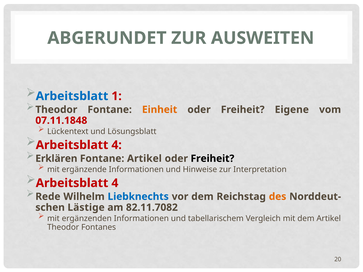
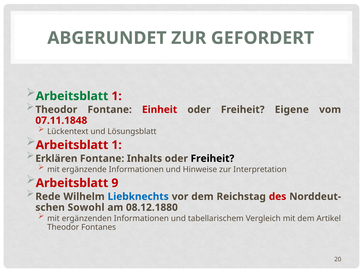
AUSWEITEN: AUSWEITEN -> GEFORDERT (263, 38)
Arbeitsblatt colour: blue -> green (72, 96)
Einheit colour: orange -> red (160, 110)
4: 4 -> 1 (117, 145)
Fontane Artikel: Artikel -> Inhalts (144, 159)
4: 4 -> 9 (115, 183)
des colour: orange -> red (278, 197)
Lästige: Lästige -> Sowohl (86, 208)
82.11.7082: 82.11.7082 -> 08.12.1880 (152, 208)
